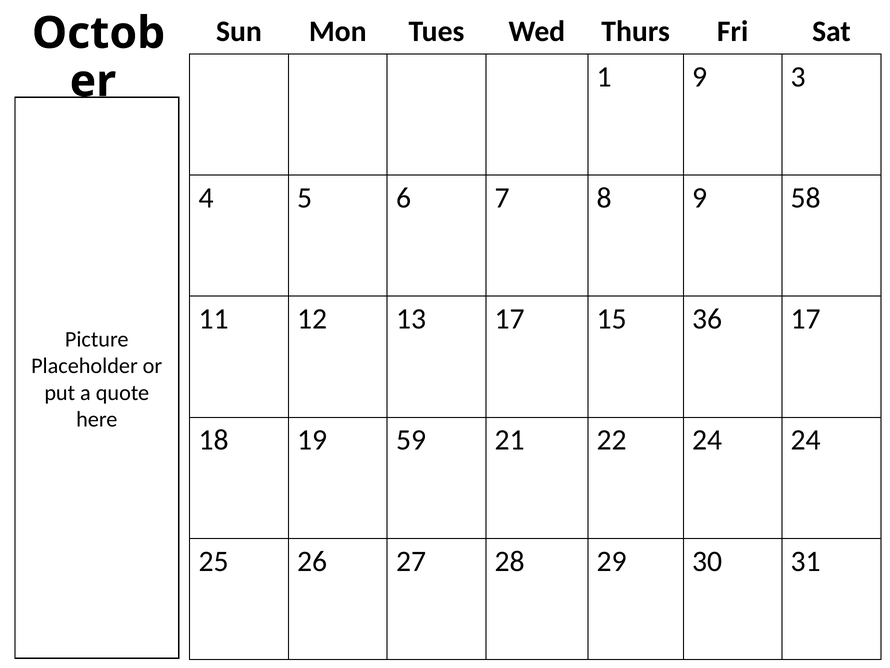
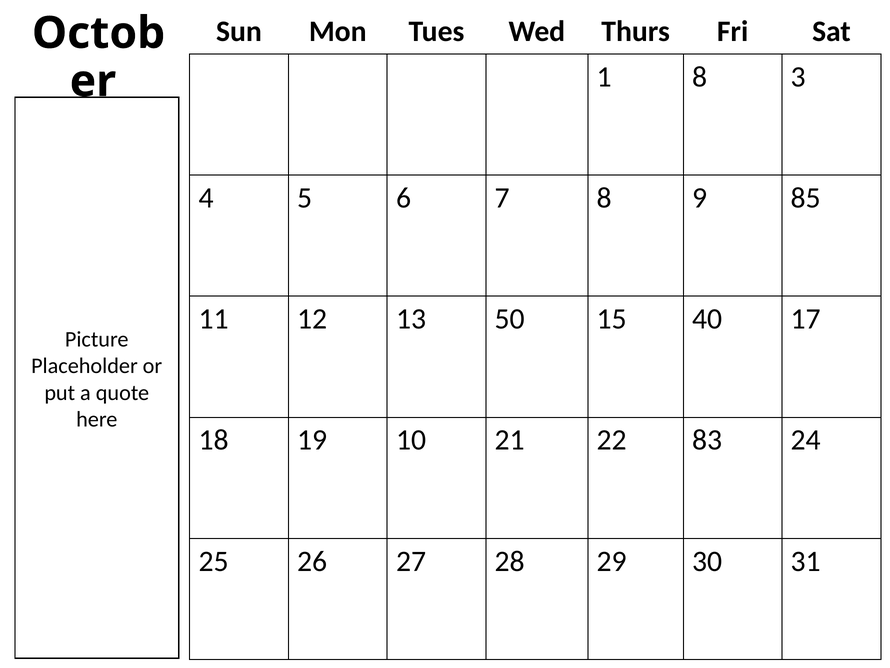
1 9: 9 -> 8 (700, 77)
58: 58 -> 85 (806, 198)
13 17: 17 -> 50 (510, 319)
36: 36 -> 40 (707, 319)
59: 59 -> 10 (411, 440)
22 24: 24 -> 83 (707, 440)
